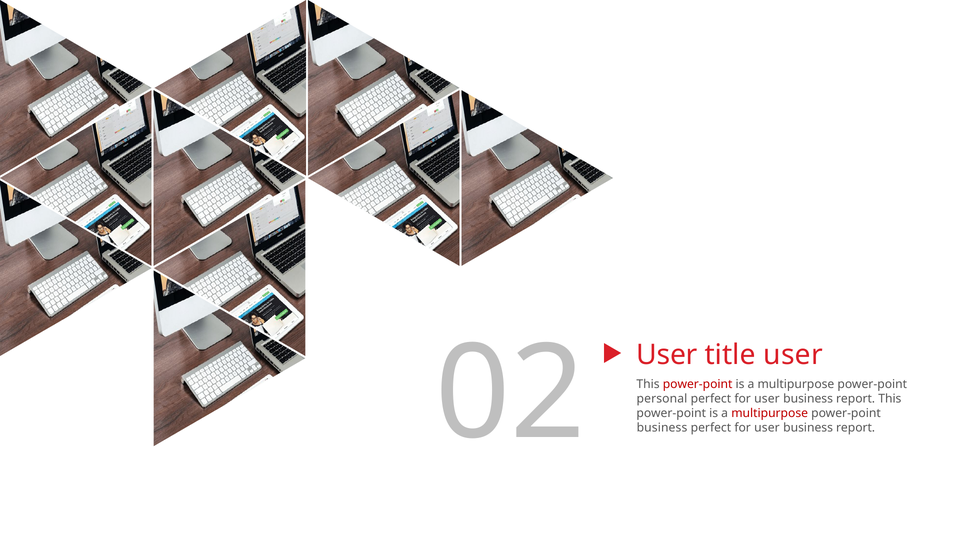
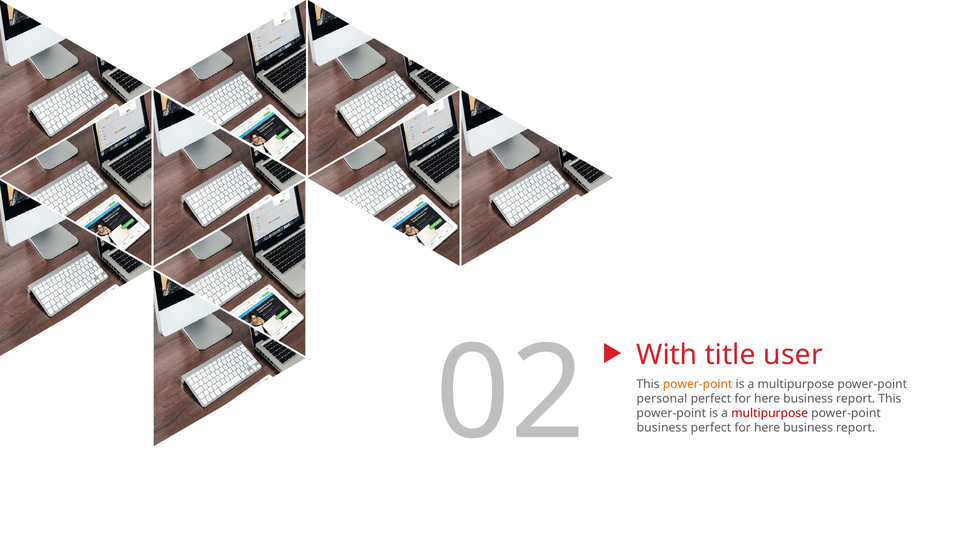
User: User -> With (667, 355)
power-point colour: red -> orange (698, 384)
user: user -> here (767, 399)
user: user -> here (767, 428)
